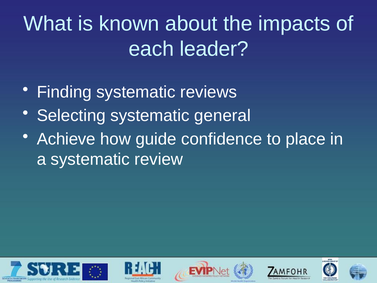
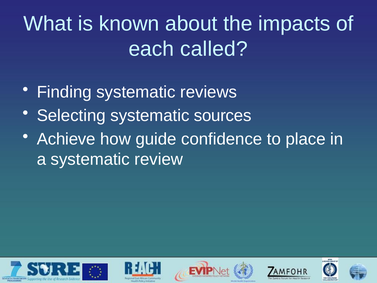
leader: leader -> called (214, 49)
general: general -> sources (223, 116)
